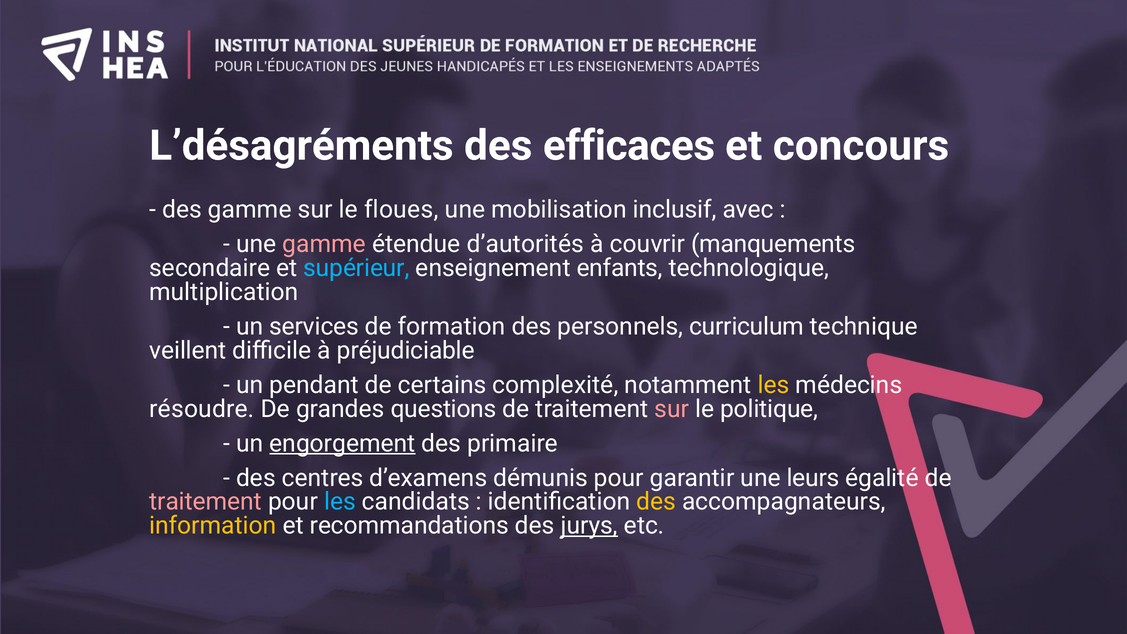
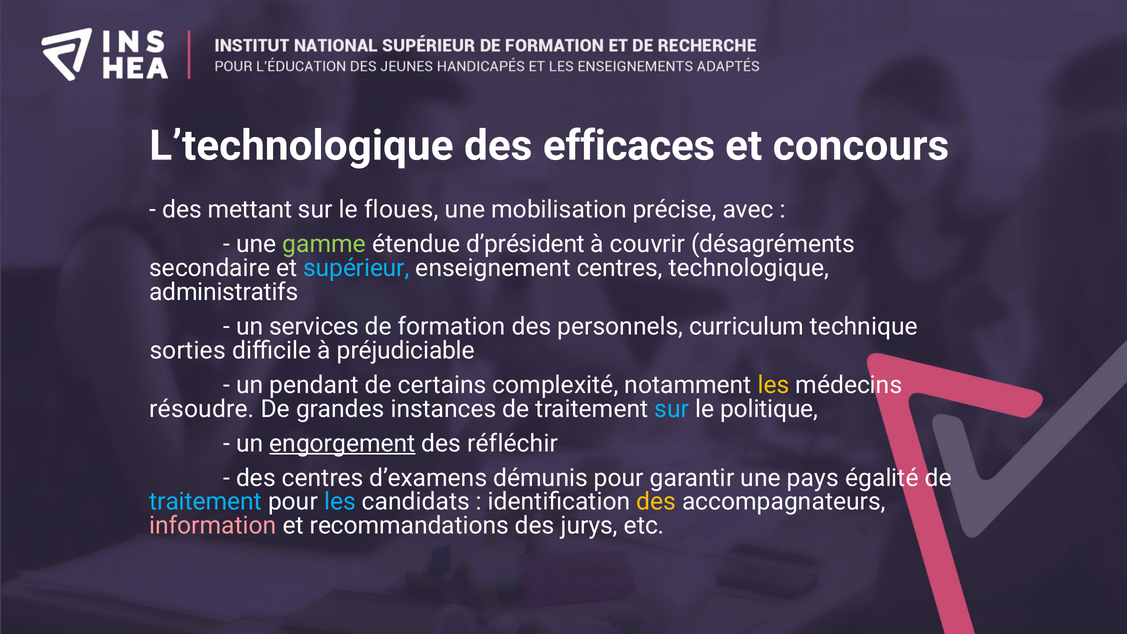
L’désagréments: L’désagréments -> L’technologique (301, 146)
des gamme: gamme -> mettant (250, 209)
inclusif: inclusif -> précise (675, 209)
gamme colour: pink -> light green (324, 244)
d’autorités: d’autorités -> d’président (526, 244)
manquements: manquements -> désagréments (773, 244)
enseignement enfants: enfants -> centres (620, 268)
multiplication: multiplication -> administratifs (224, 292)
veillent: veillent -> sorties (188, 350)
questions: questions -> instances (444, 409)
sur colour: pink -> light blue (672, 409)
primaire: primaire -> réfléchir (513, 443)
leurs: leurs -> pays (813, 478)
traitement colour: pink -> light blue (206, 502)
information colour: yellow -> pink (213, 526)
jurys underline: present -> none (589, 526)
